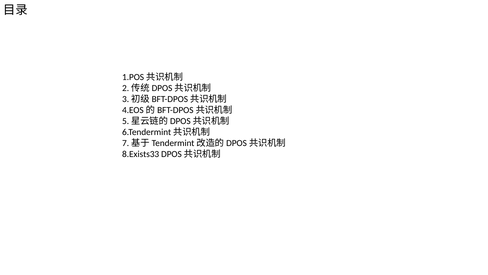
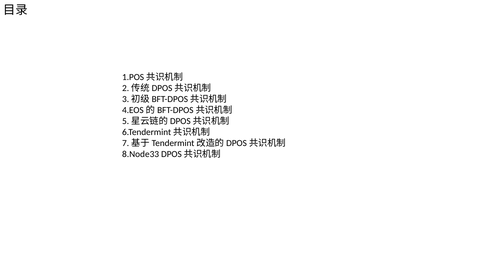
8.Exists33: 8.Exists33 -> 8.Node33 (141, 154)
